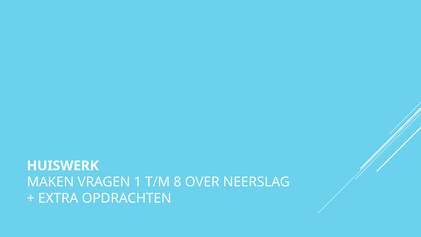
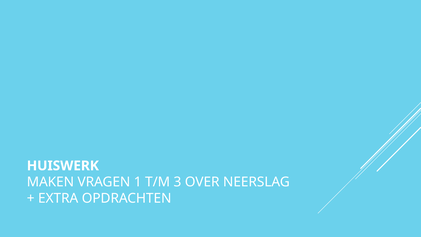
8: 8 -> 3 (177, 182)
